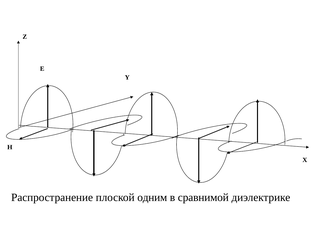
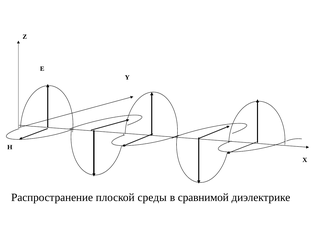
одним: одним -> среды (152, 198)
